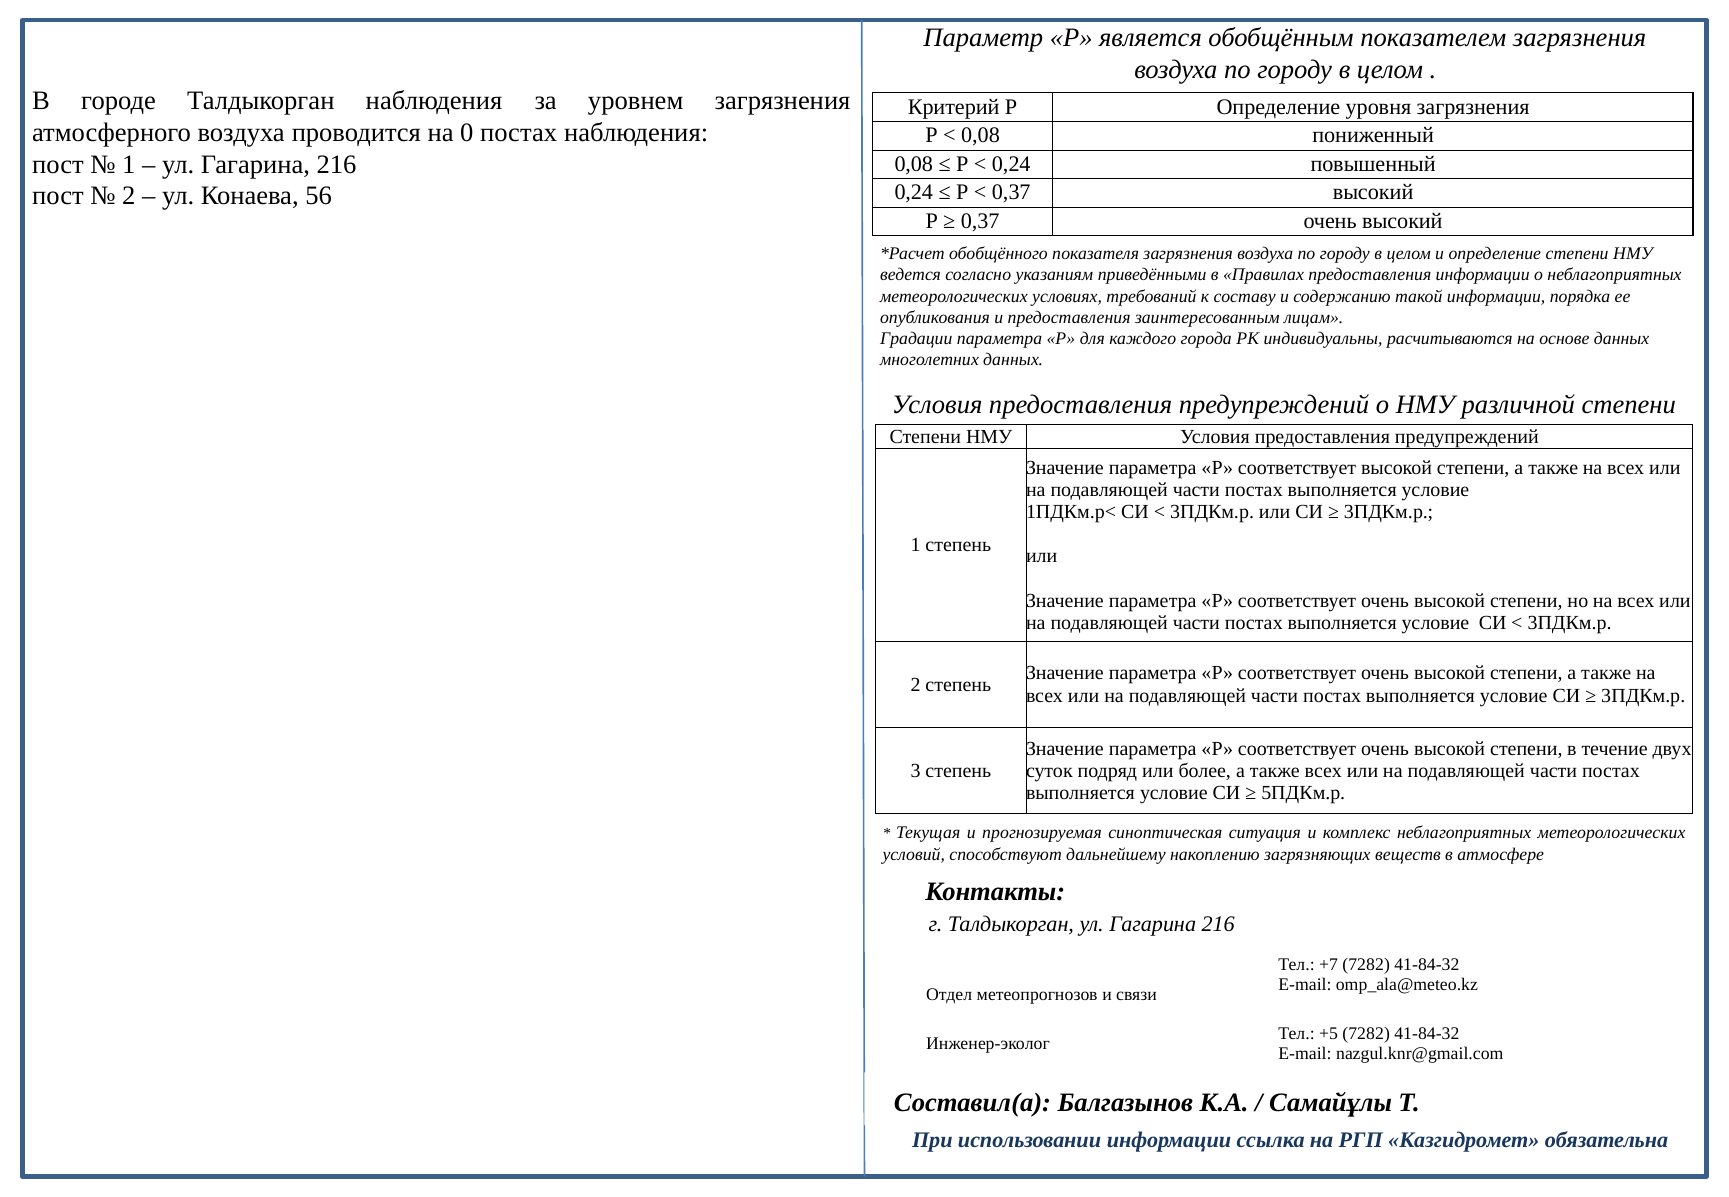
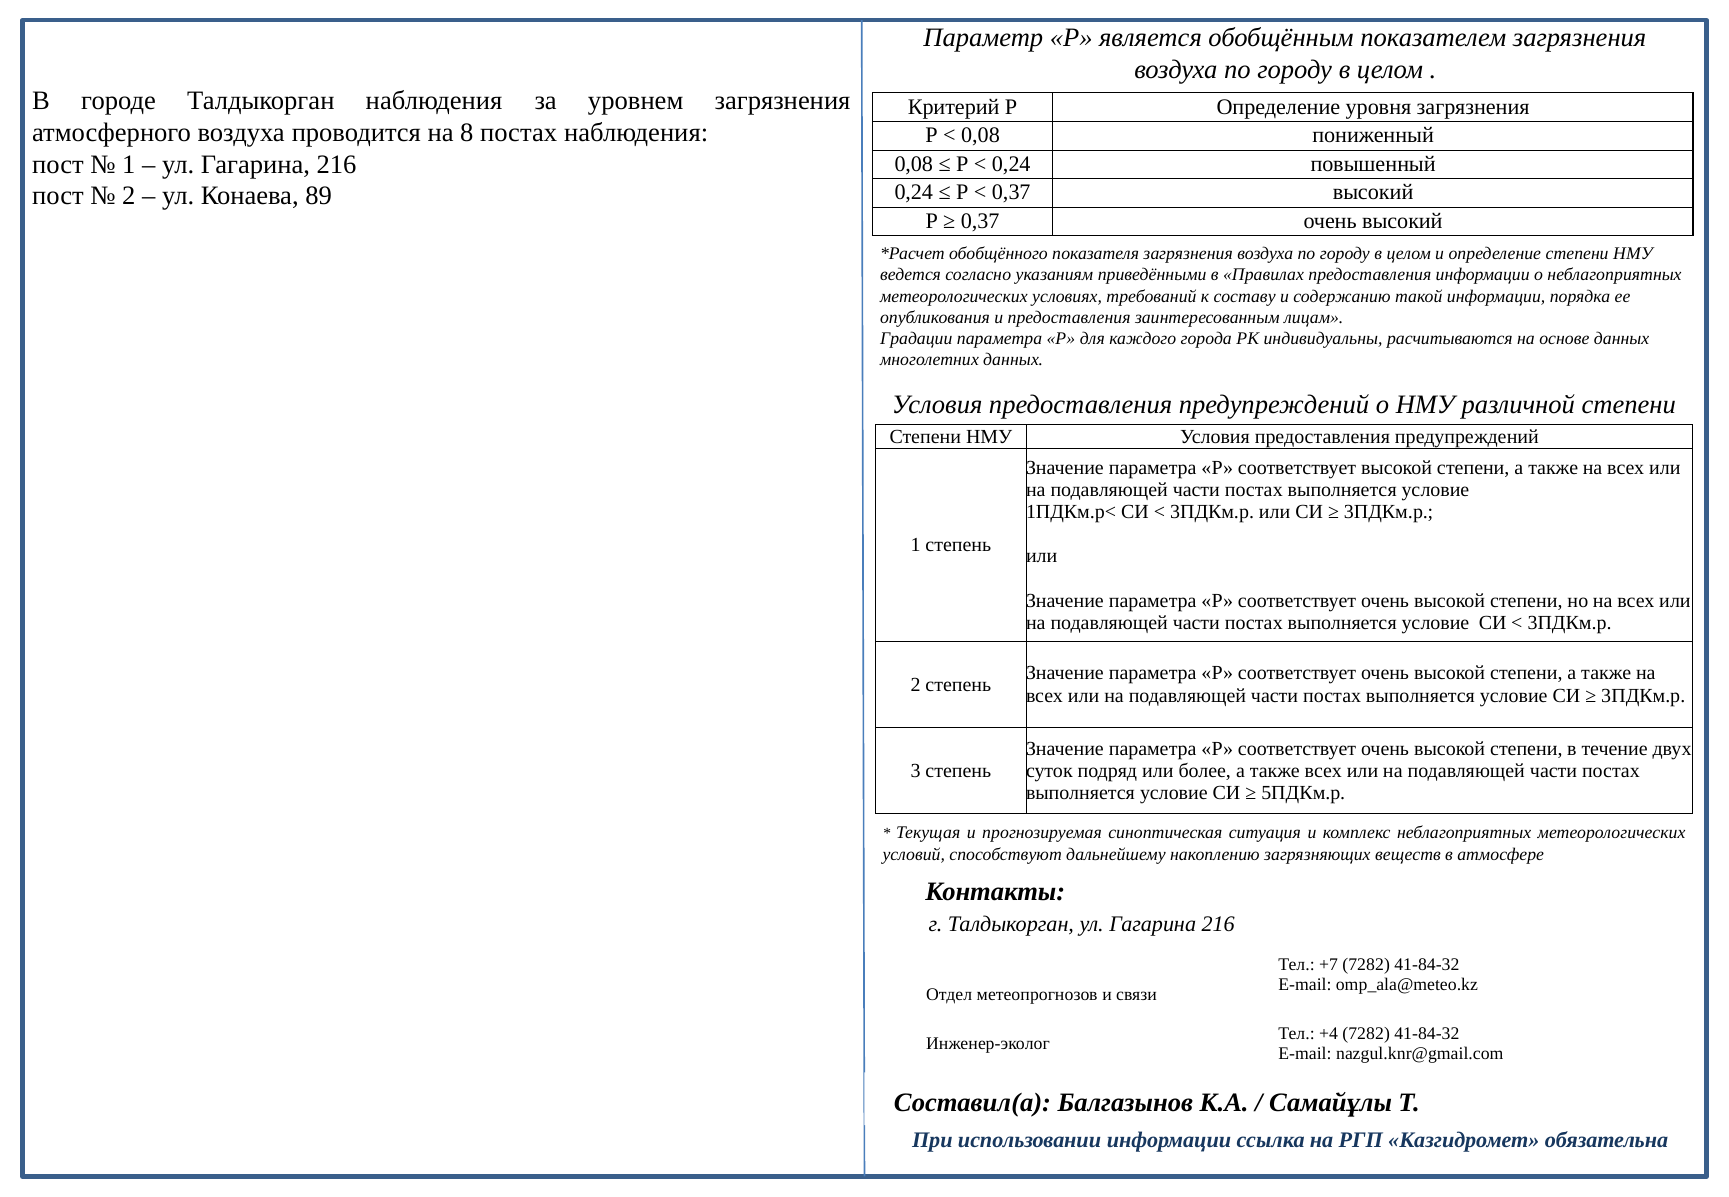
0: 0 -> 8 (467, 132)
56: 56 -> 89 (319, 196)
+5: +5 -> +4 (1328, 1034)
